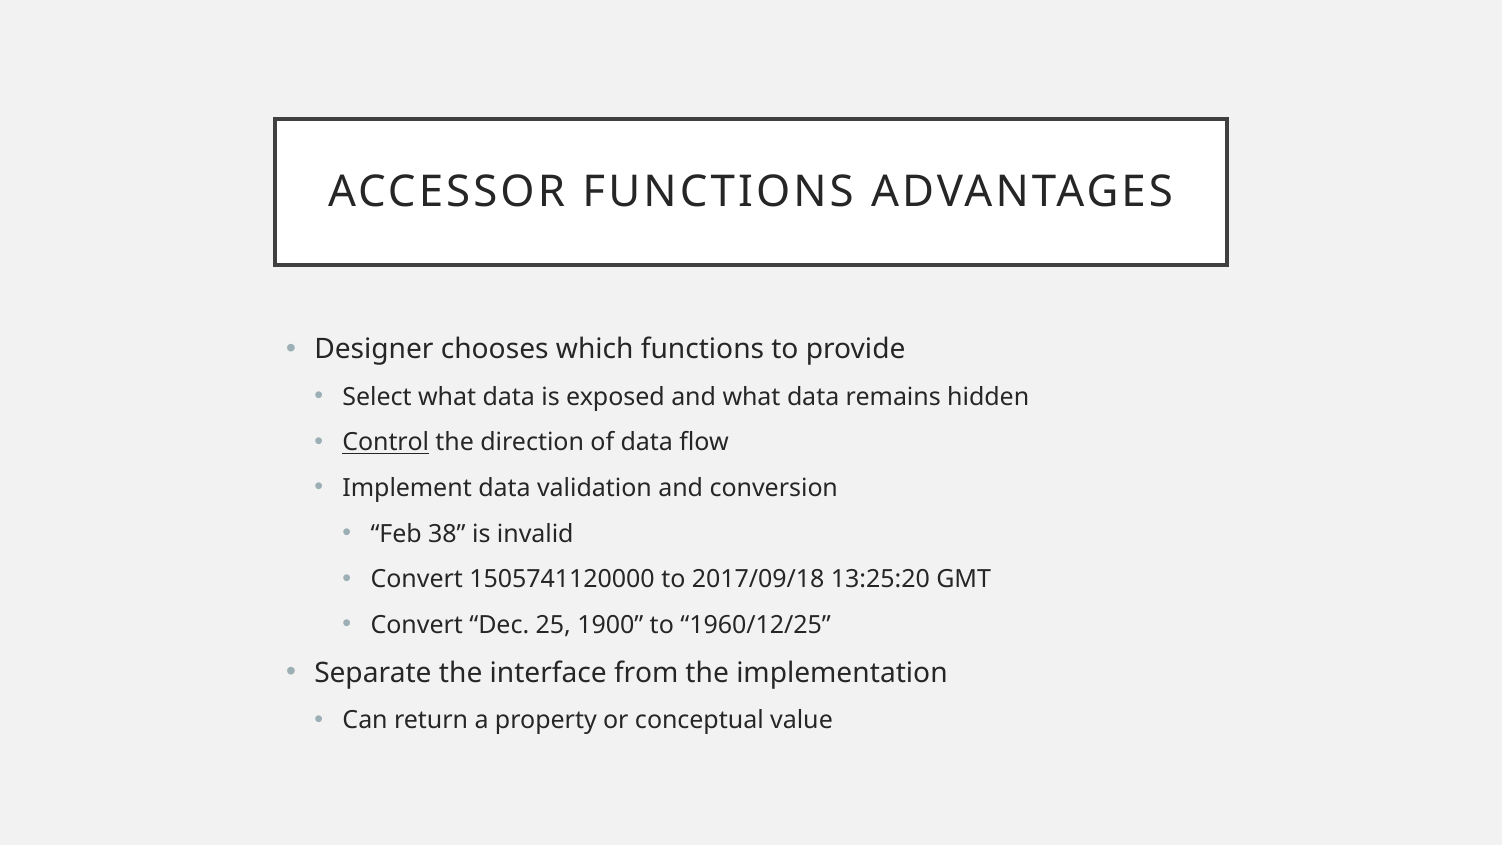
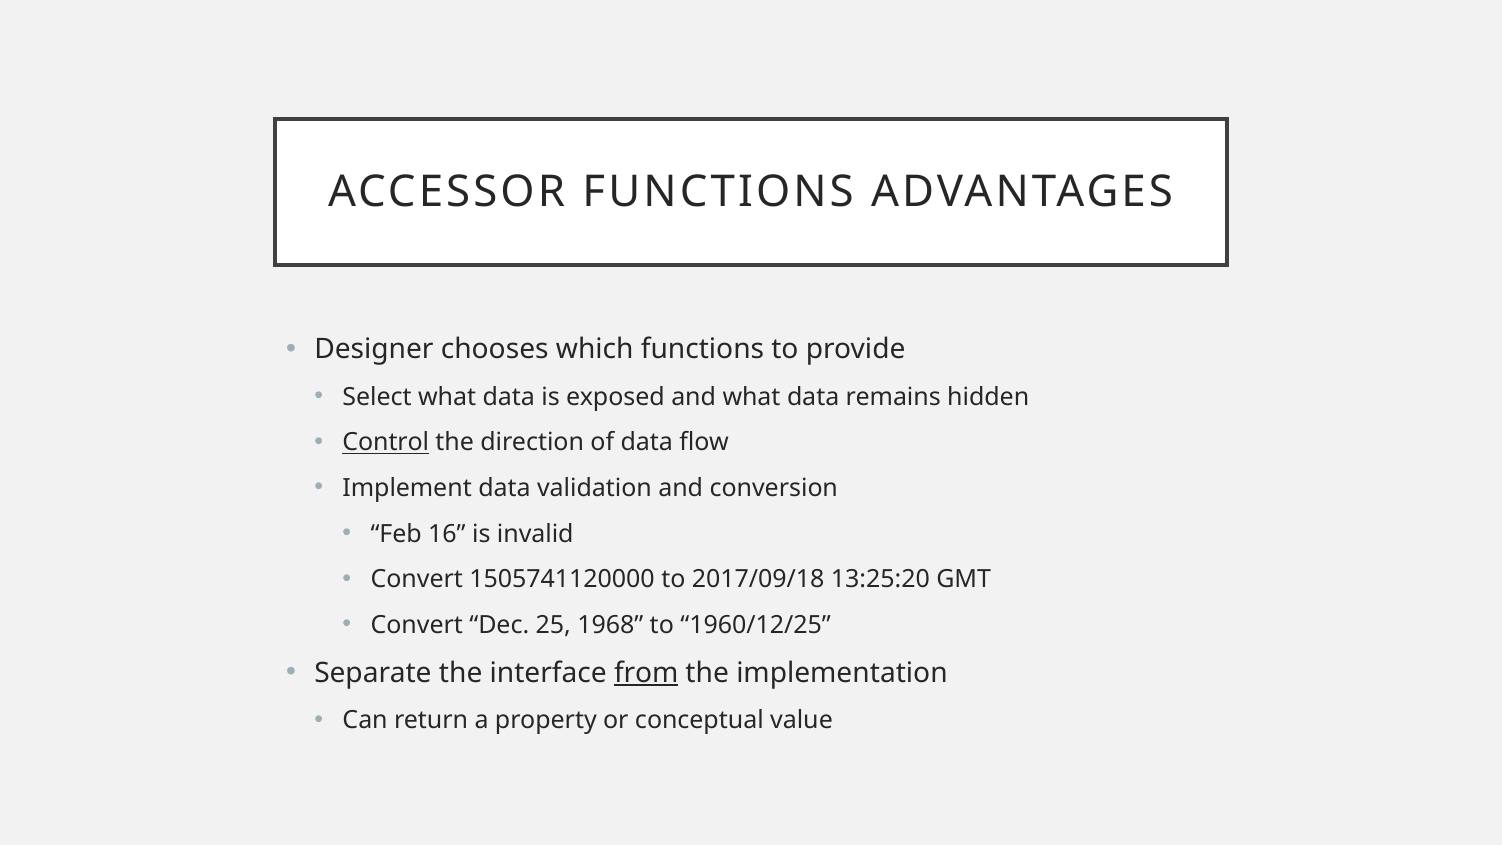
38: 38 -> 16 (447, 534)
1900: 1900 -> 1968 (610, 625)
from underline: none -> present (646, 673)
